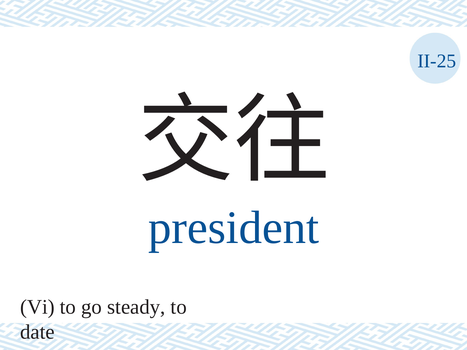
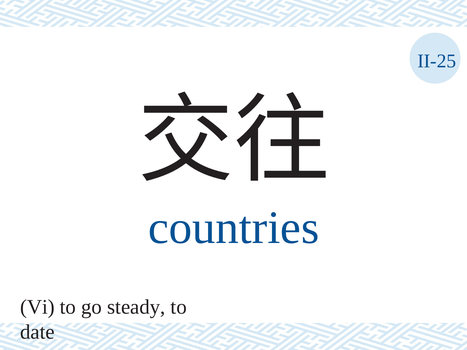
president: president -> countries (234, 228)
